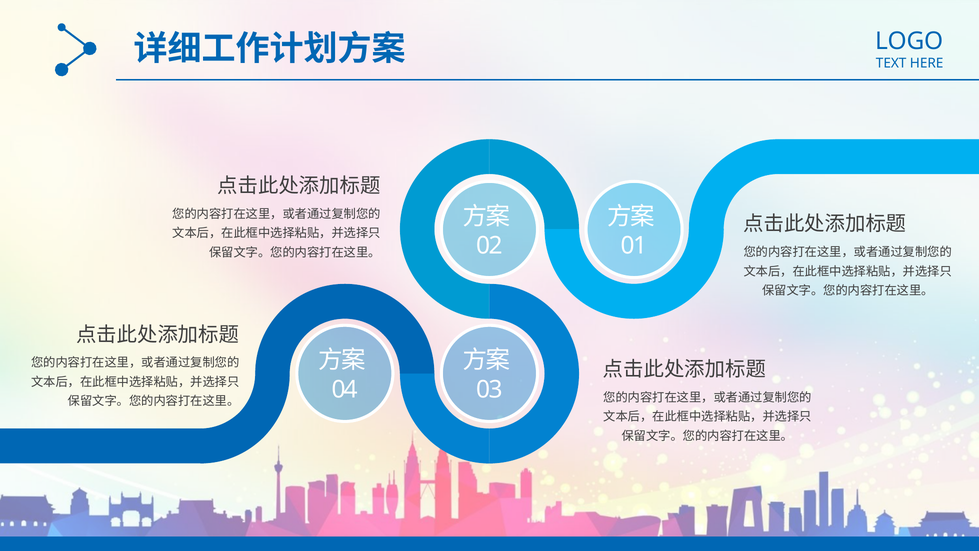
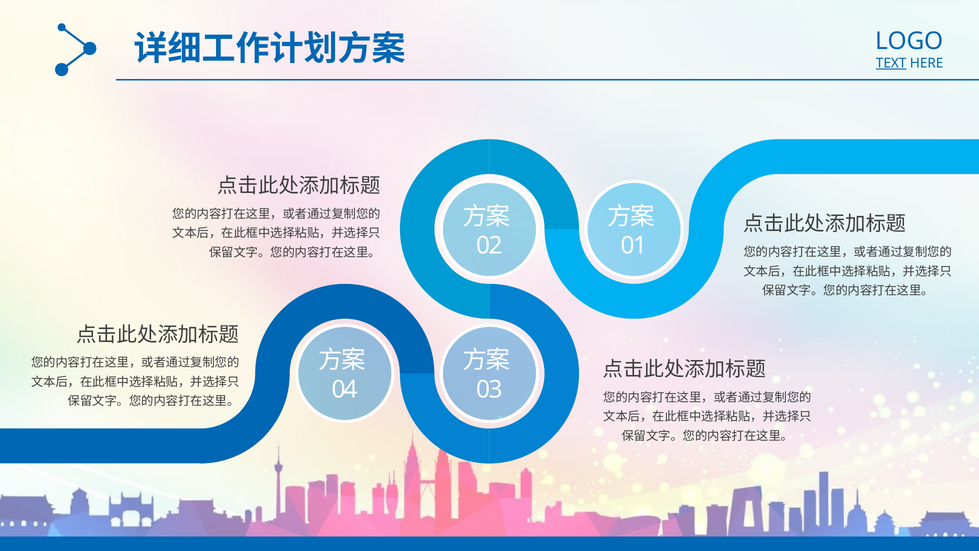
TEXT underline: none -> present (891, 63)
